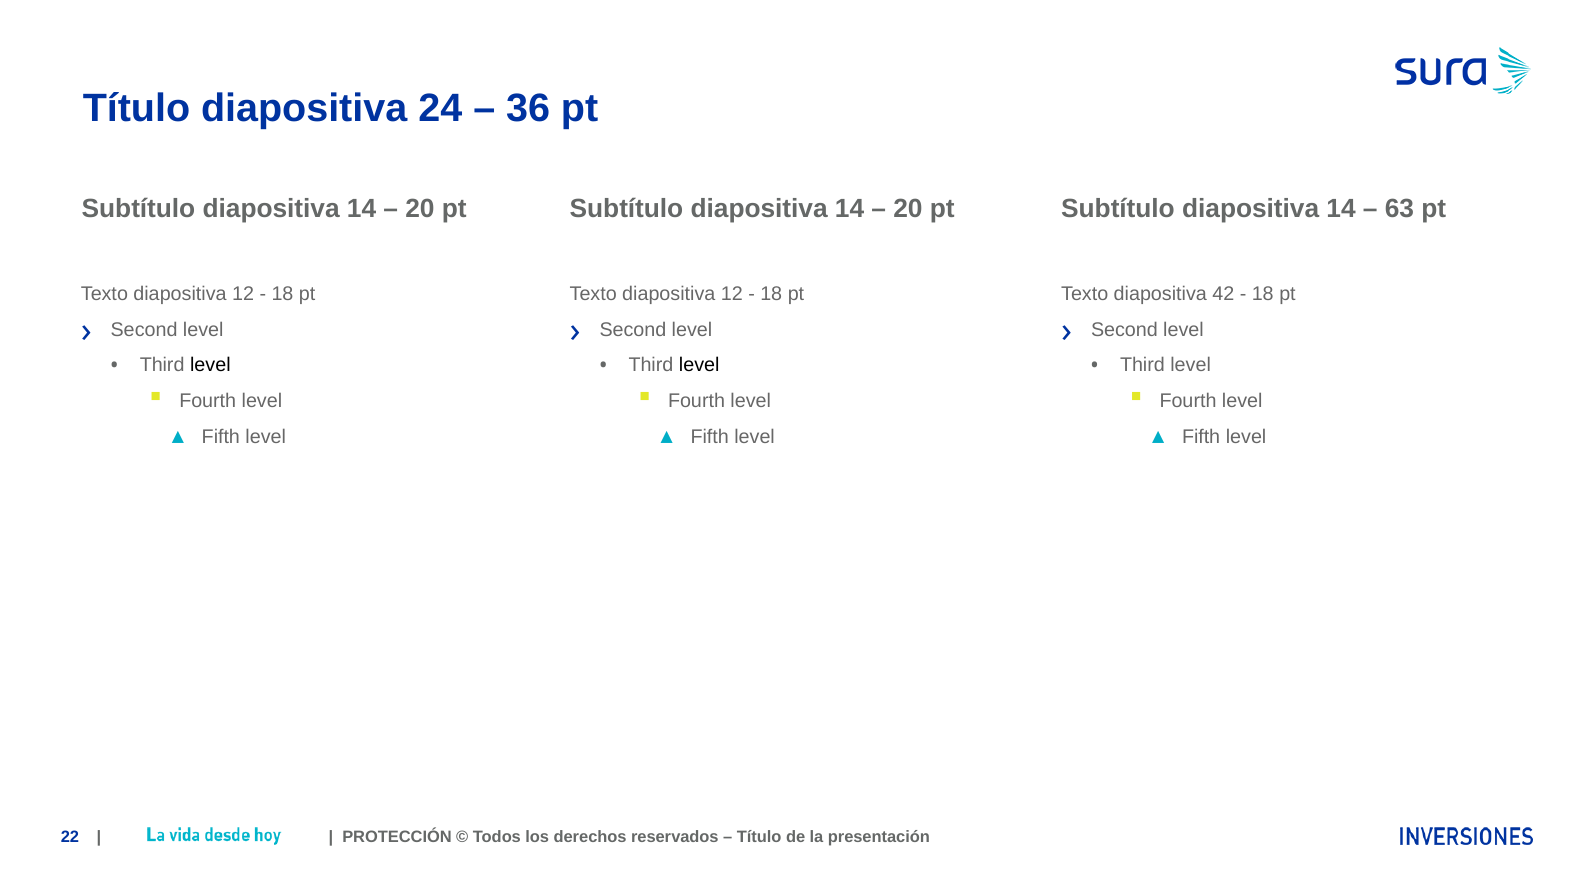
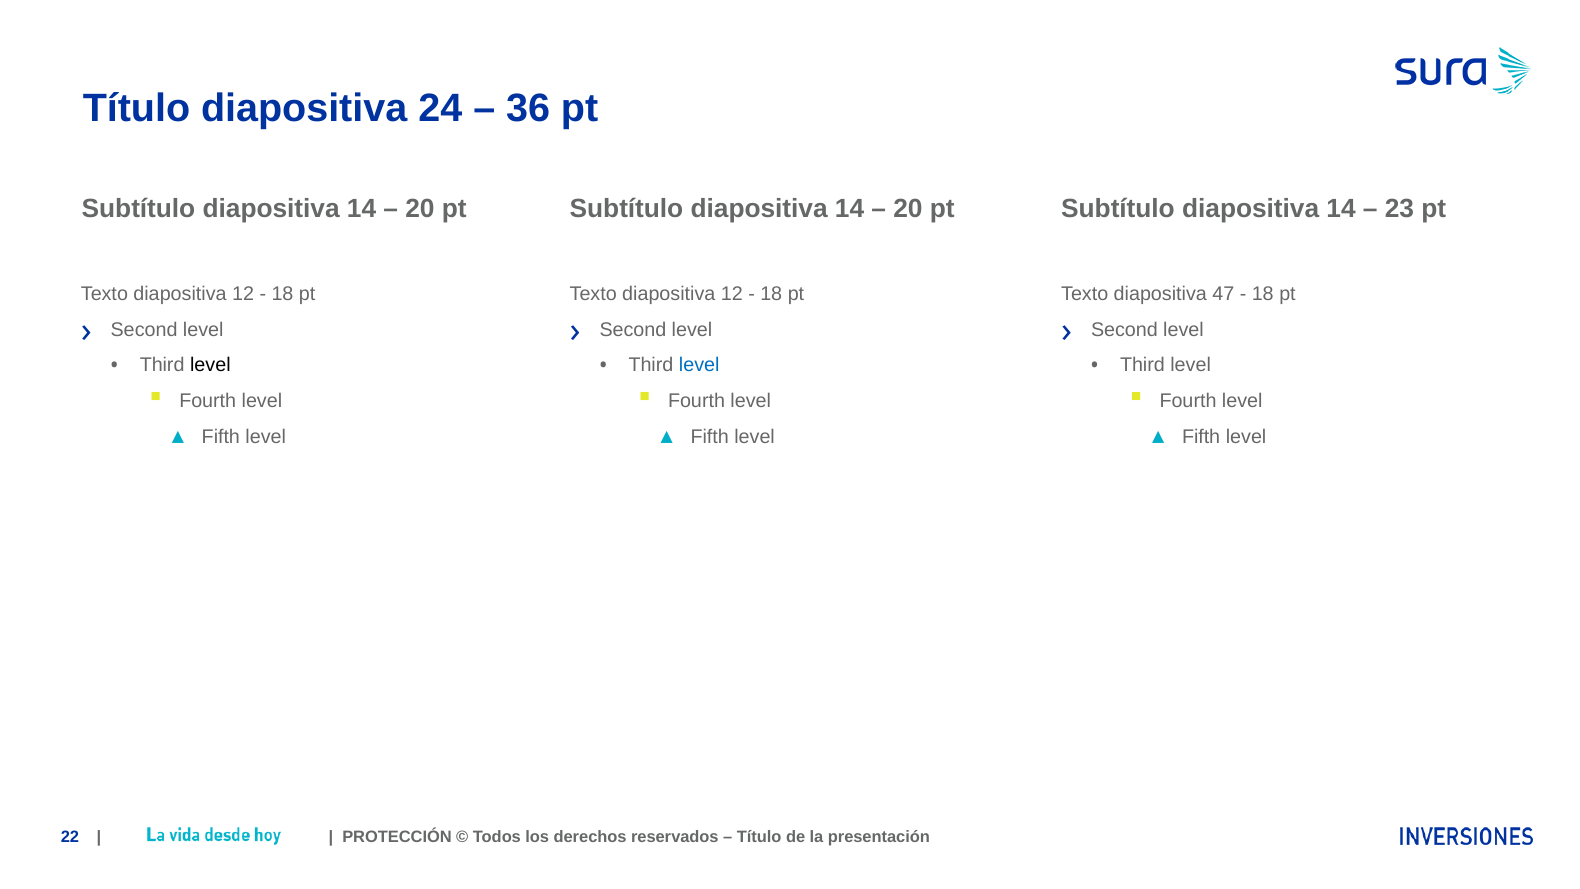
63: 63 -> 23 (1399, 209)
42: 42 -> 47 (1223, 294)
level colour: black -> blue (699, 365)
